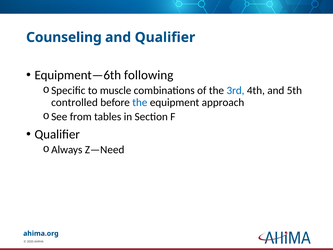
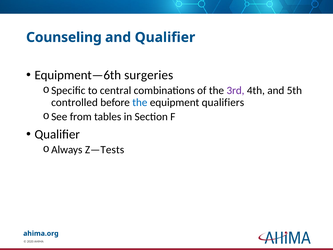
following: following -> surgeries (149, 75)
muscle: muscle -> central (116, 90)
3rd colour: blue -> purple (235, 90)
approach: approach -> qualifiers (223, 102)
Z—Need: Z—Need -> Z—Tests (105, 150)
